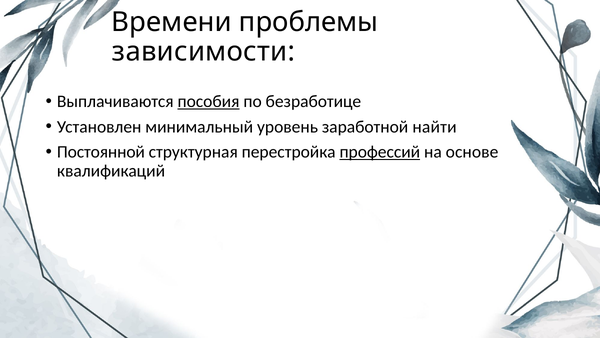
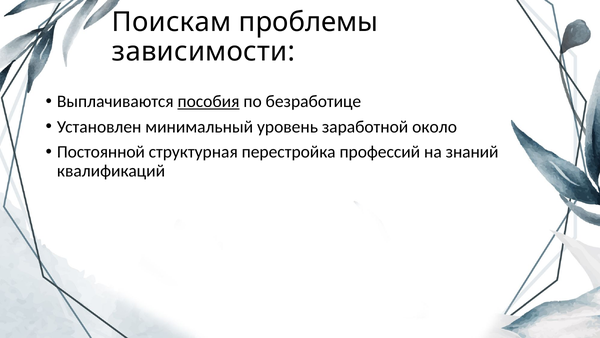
Времени: Времени -> Поискам (172, 22)
найти: найти -> около (435, 127)
профессий underline: present -> none (380, 152)
основе: основе -> знаний (472, 152)
